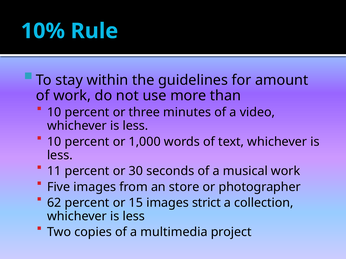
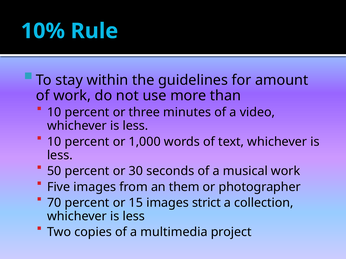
11: 11 -> 50 (54, 171)
store: store -> them (184, 187)
62: 62 -> 70 (54, 203)
